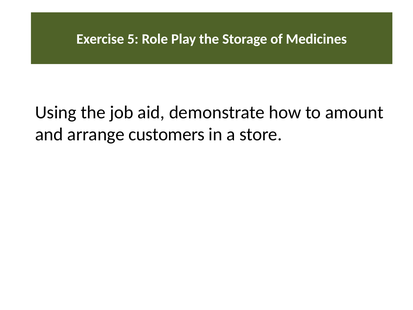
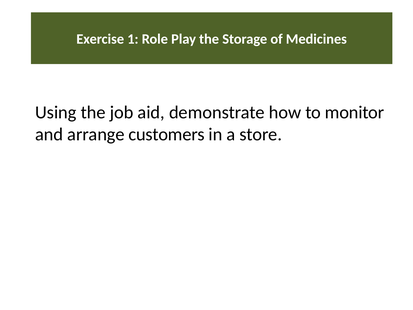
5: 5 -> 1 (133, 39)
amount: amount -> monitor (355, 112)
